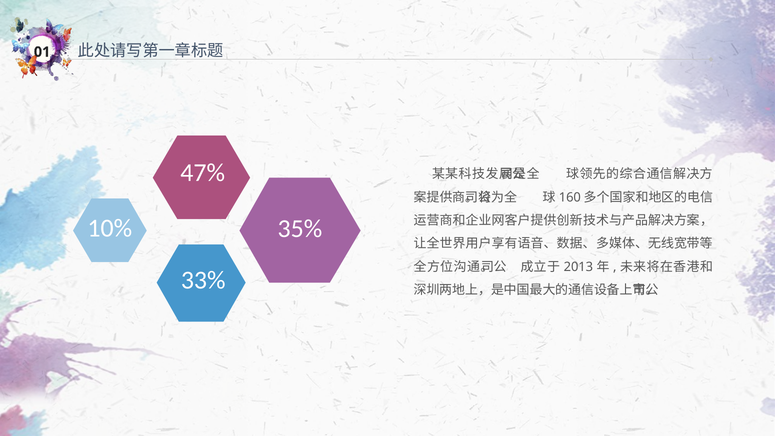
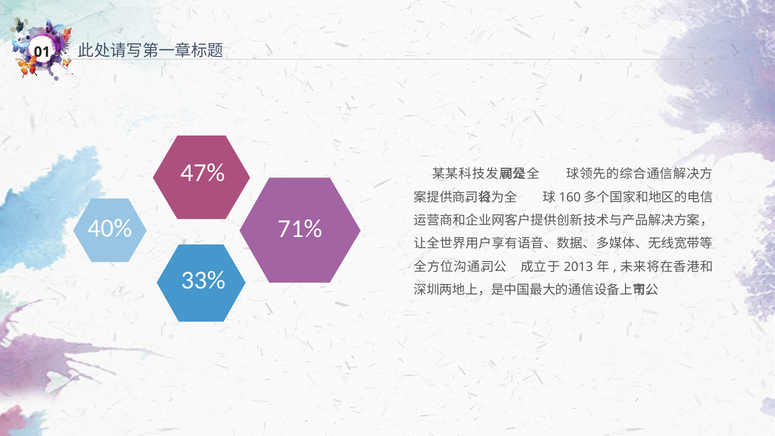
10%: 10% -> 40% (110, 228)
35%: 35% -> 71% (300, 229)
